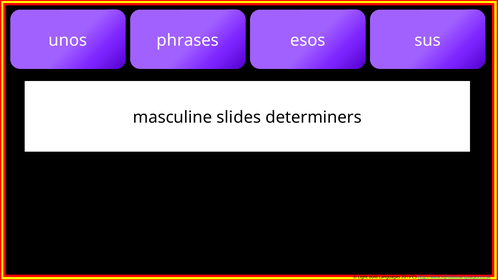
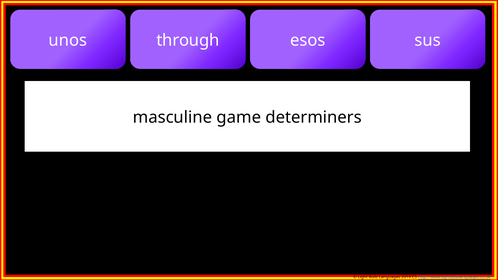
phrases: phrases -> through (188, 40)
slides: slides -> game (239, 118)
